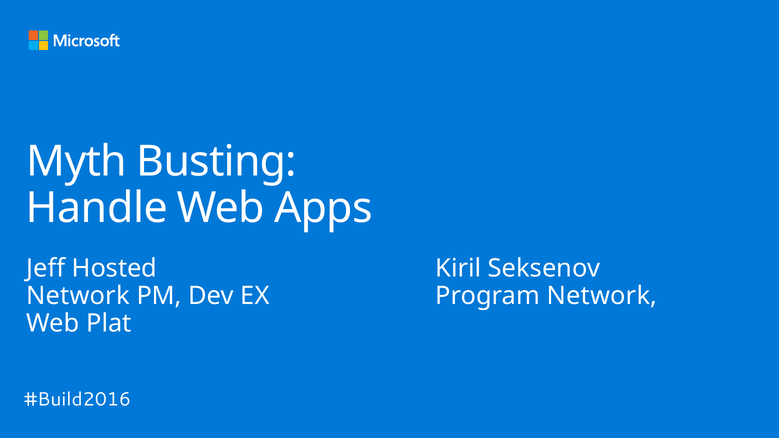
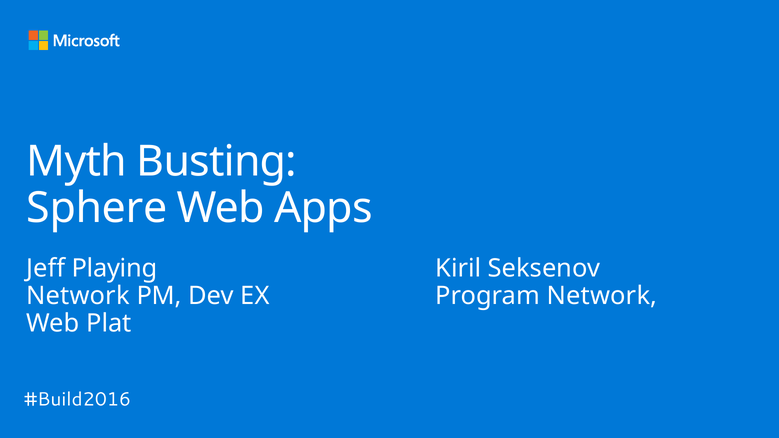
Handle: Handle -> Sphere (97, 208)
Hosted: Hosted -> Playing (115, 268)
